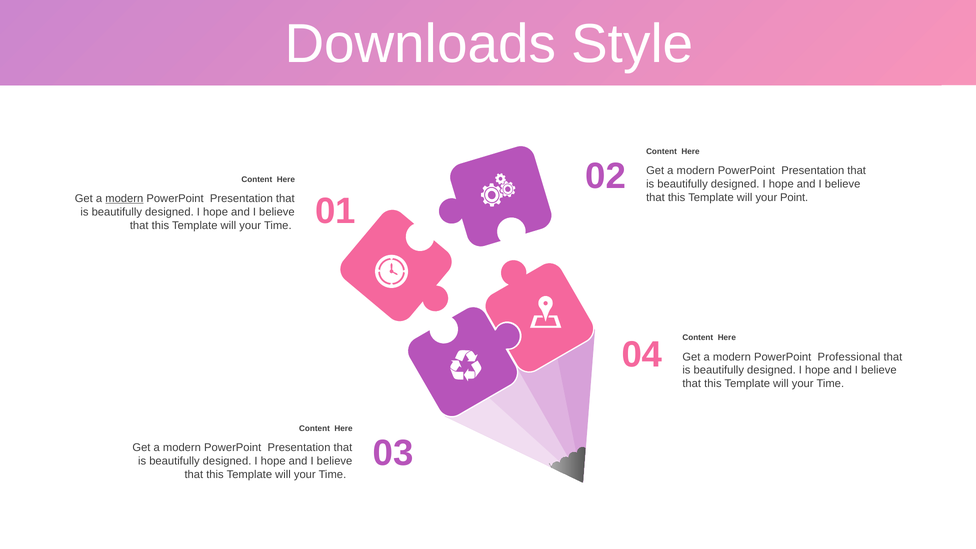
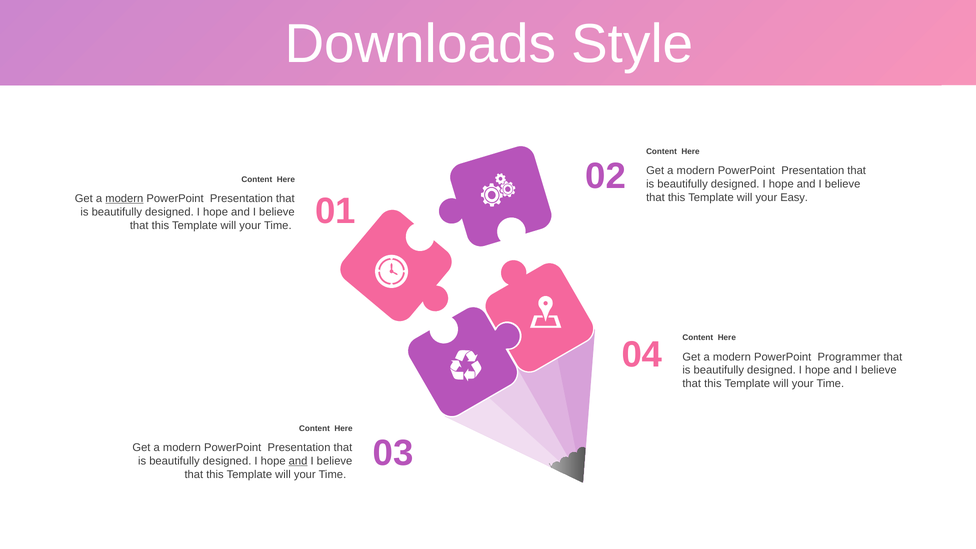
Point: Point -> Easy (794, 197)
Professional: Professional -> Programmer (849, 357)
and underline: none -> present (298, 461)
